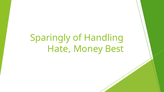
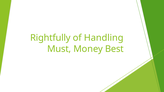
Sparingly: Sparingly -> Rightfully (50, 38)
Hate: Hate -> Must (59, 49)
